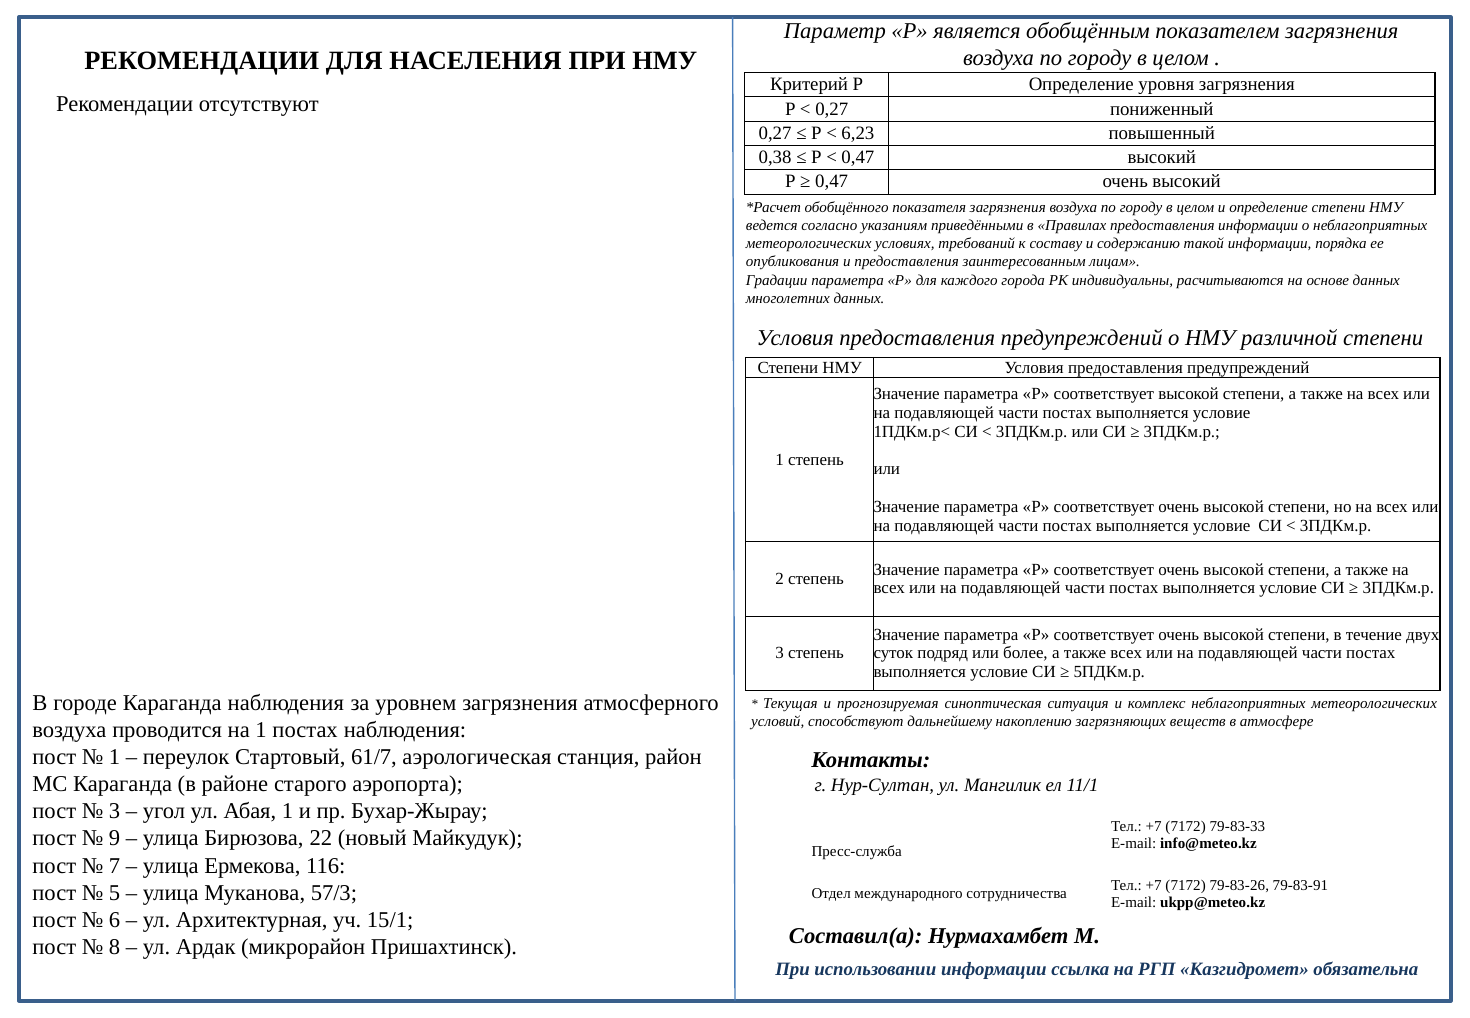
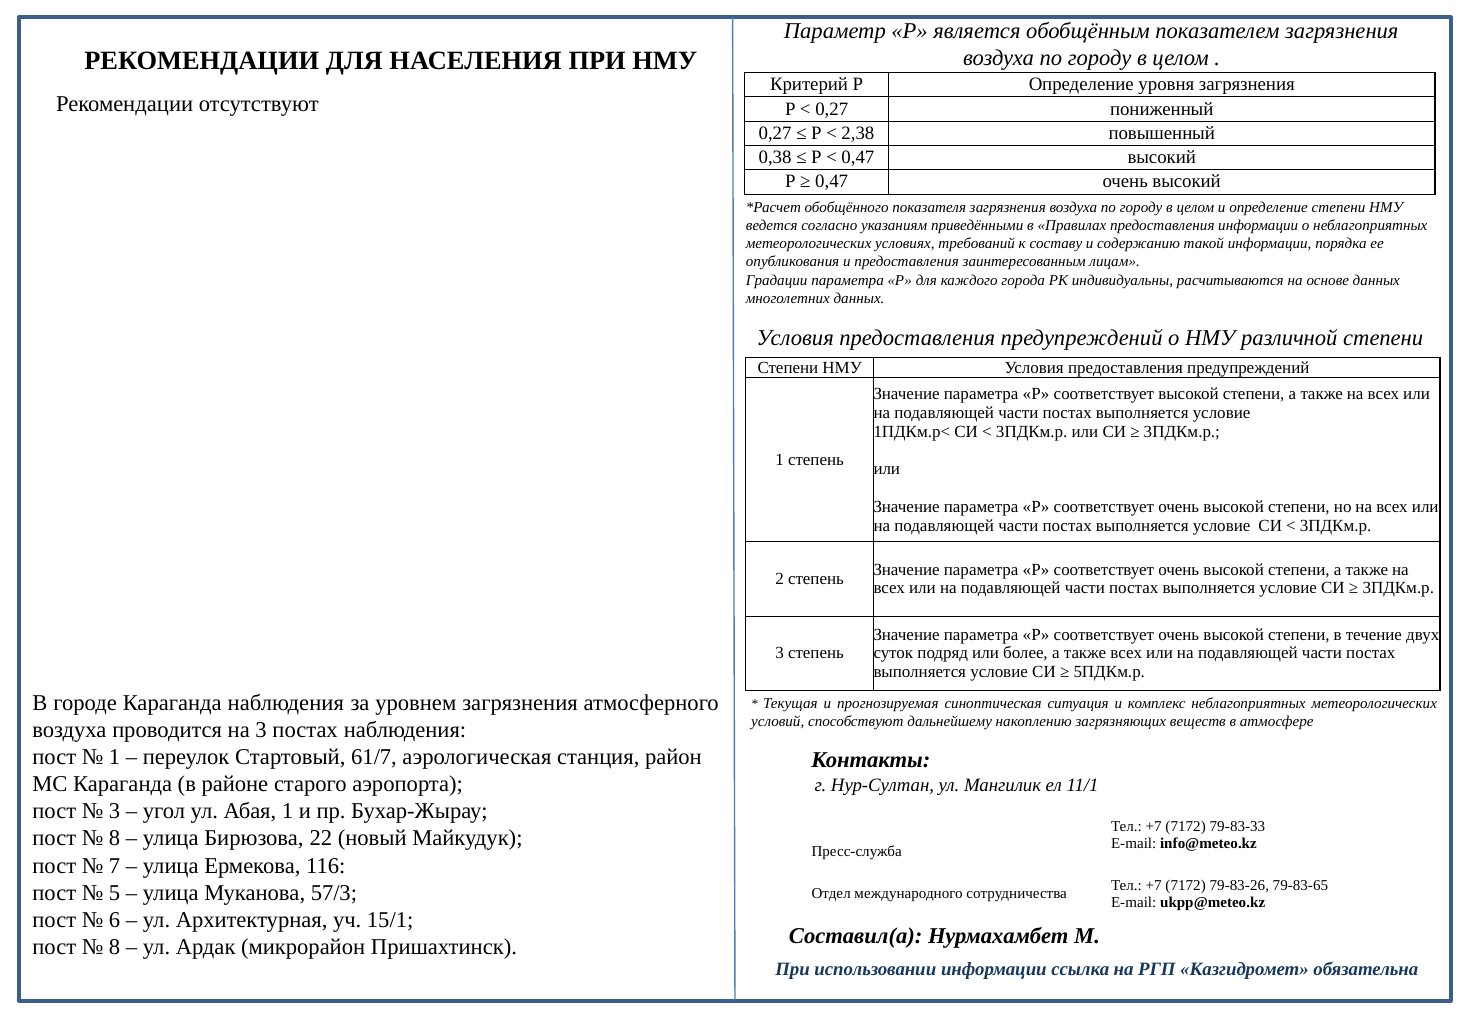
6,23: 6,23 -> 2,38 (858, 133)
на 1: 1 -> 3 (261, 730)
9: 9 -> 8 (115, 838)
79-83-91: 79-83-91 -> 79-83-65 (1300, 885)
